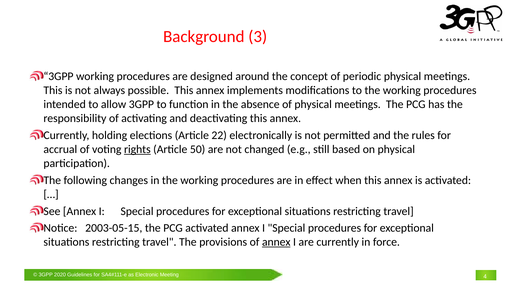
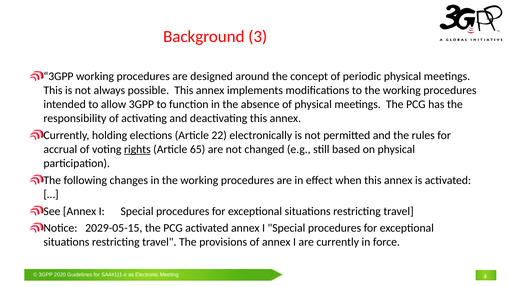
50: 50 -> 65 (198, 149)
2003-05-15: 2003-05-15 -> 2029-05-15 (114, 228)
annex underline: present -> none (276, 242)
